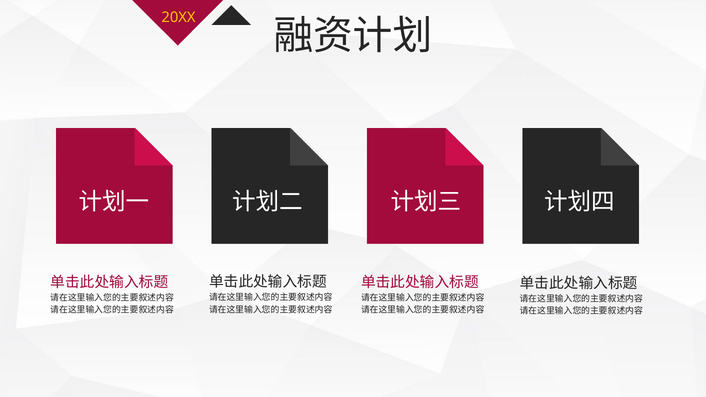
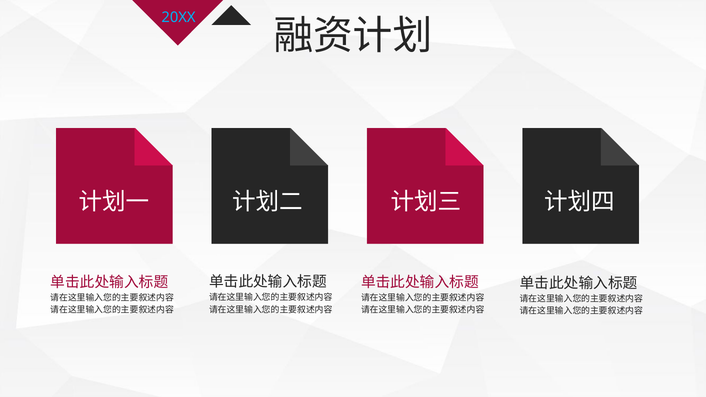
20XX colour: yellow -> light blue (179, 18)
